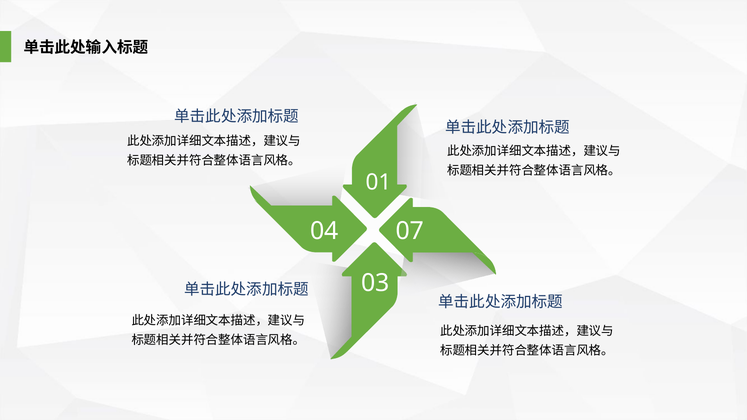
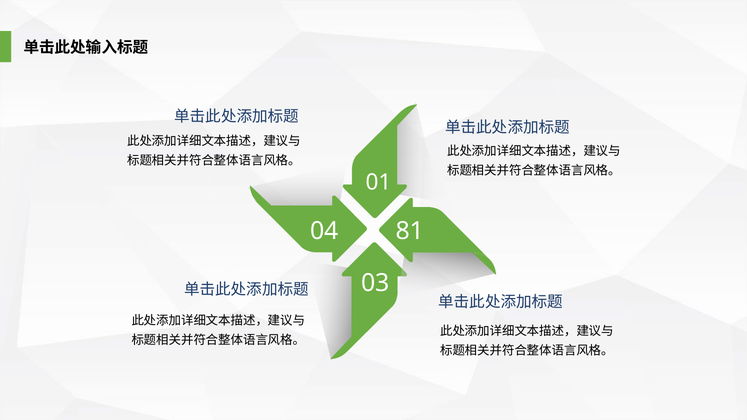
07: 07 -> 81 (410, 231)
